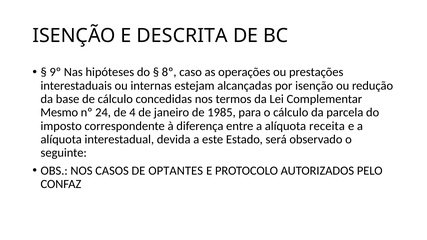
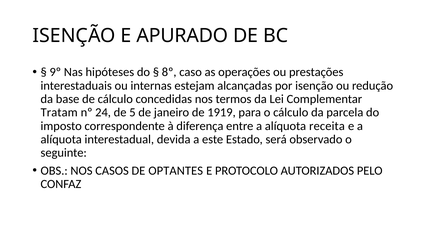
DESCRITA: DESCRITA -> APURADO (182, 36)
Mesmo: Mesmo -> Tratam (59, 113)
4: 4 -> 5 (132, 113)
1985: 1985 -> 1919 (222, 113)
